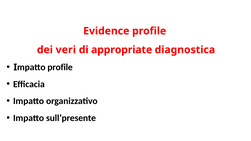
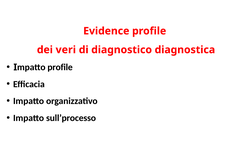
appropriate: appropriate -> diagnostico (122, 50)
sull’presente: sull’presente -> sull’processo (71, 118)
